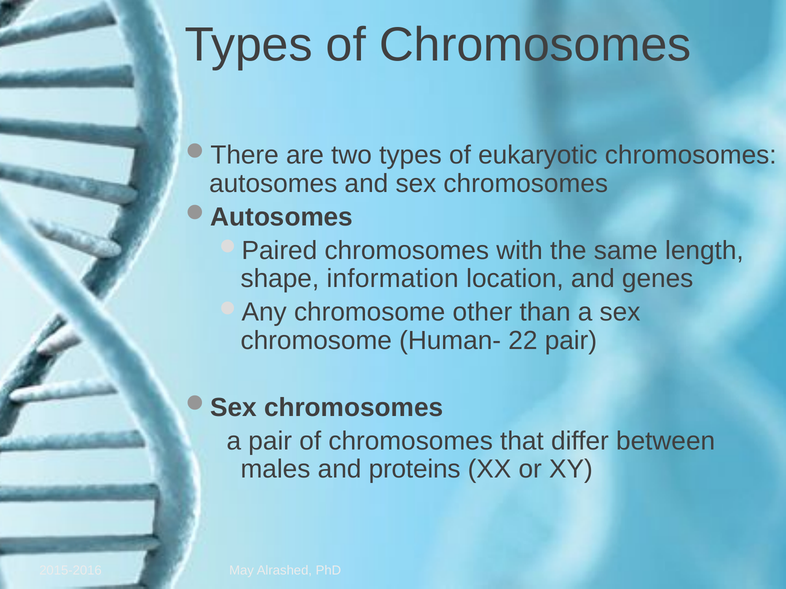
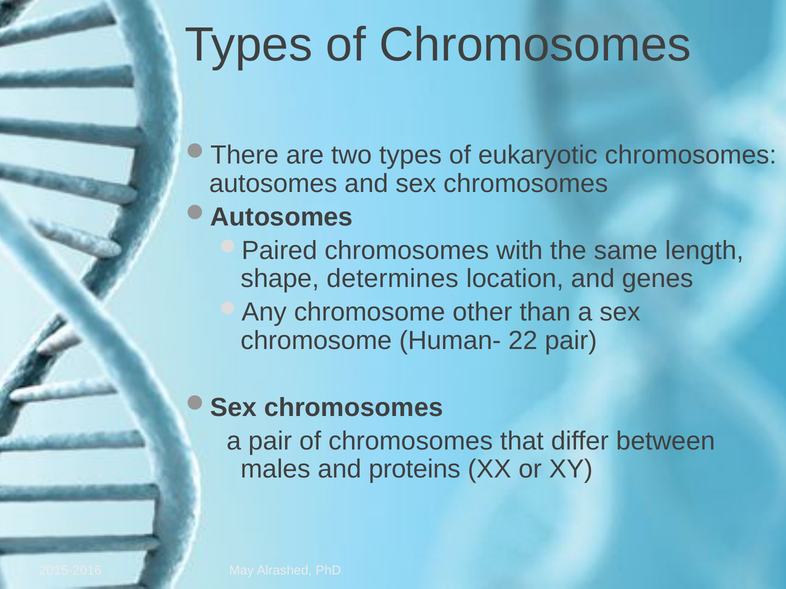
information: information -> determines (393, 279)
